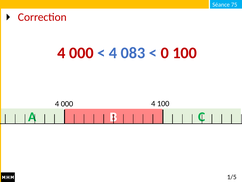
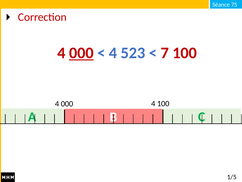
000 underline: none -> present (81, 53)
083: 083 -> 523 (133, 53)
0: 0 -> 7 (165, 53)
